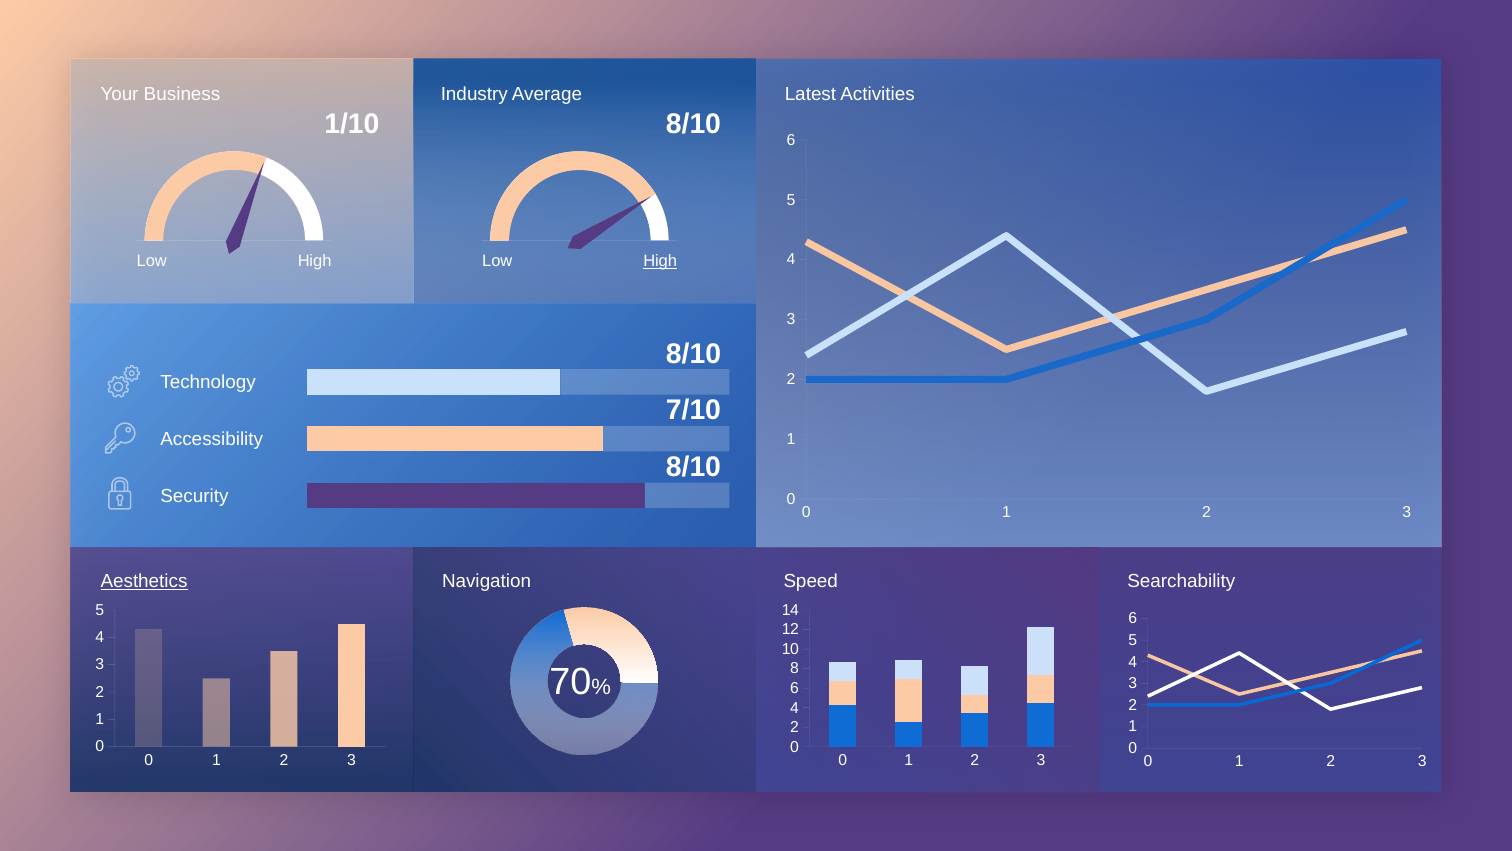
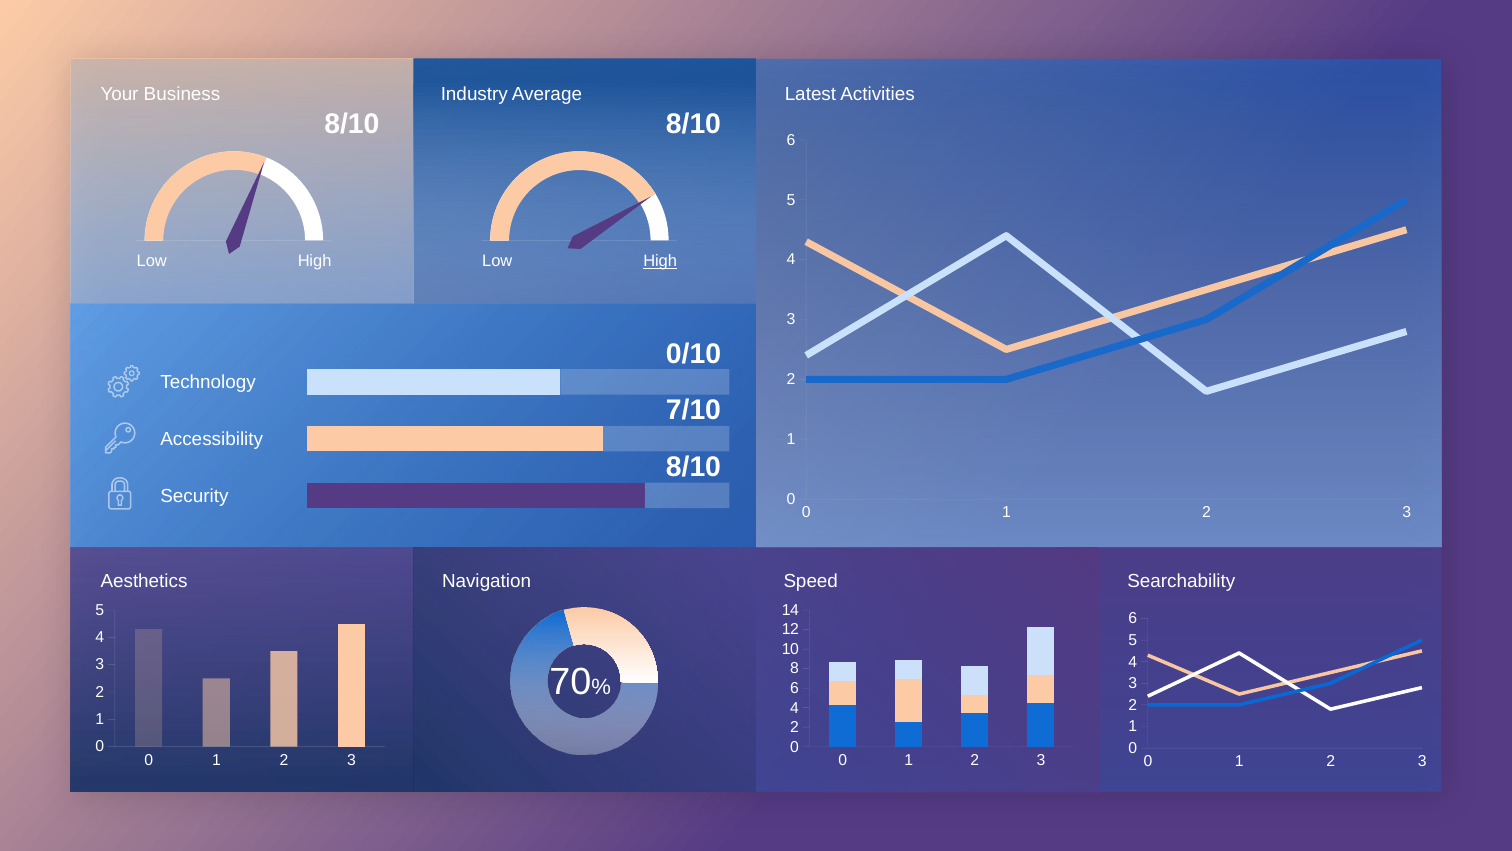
1/10: 1/10 -> 8/10 (352, 124)
8/10: 8/10 -> 0/10 (693, 354)
Aesthetics underline: present -> none (144, 581)
